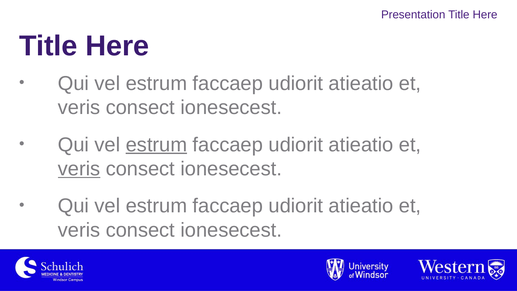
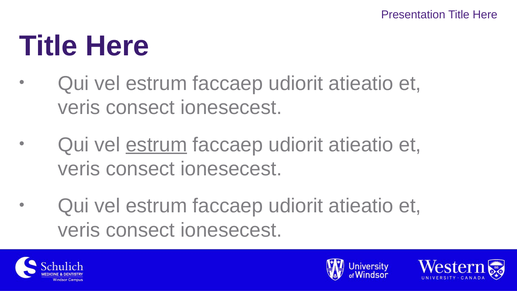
veris underline: present -> none (79, 169)
